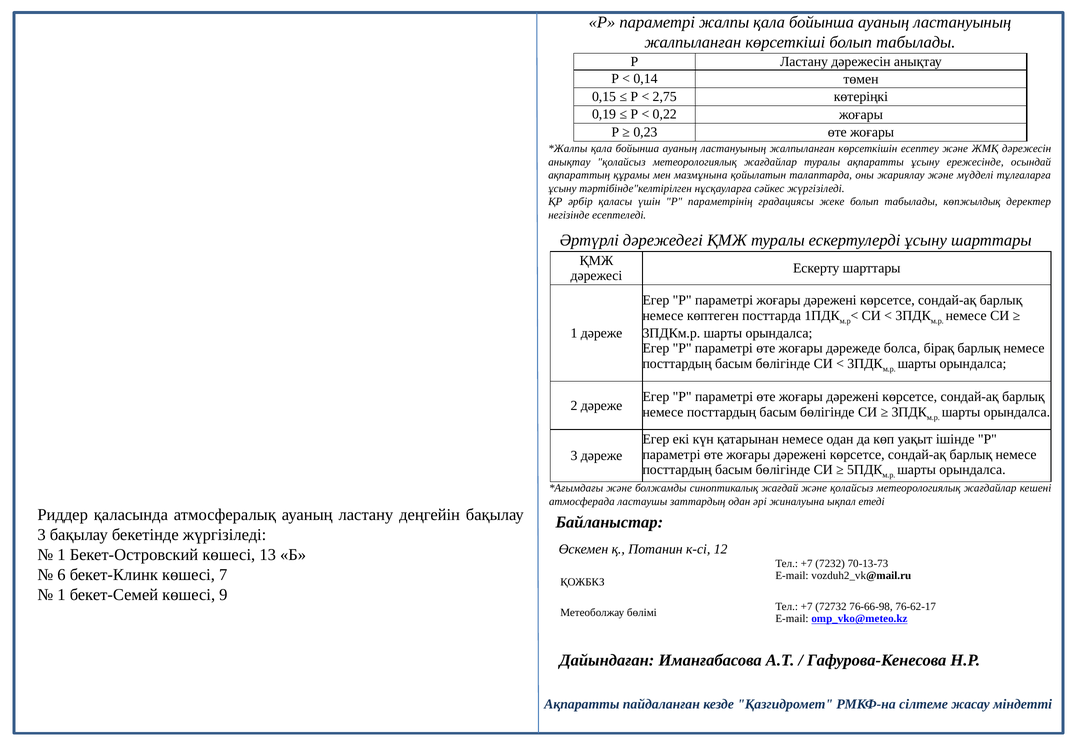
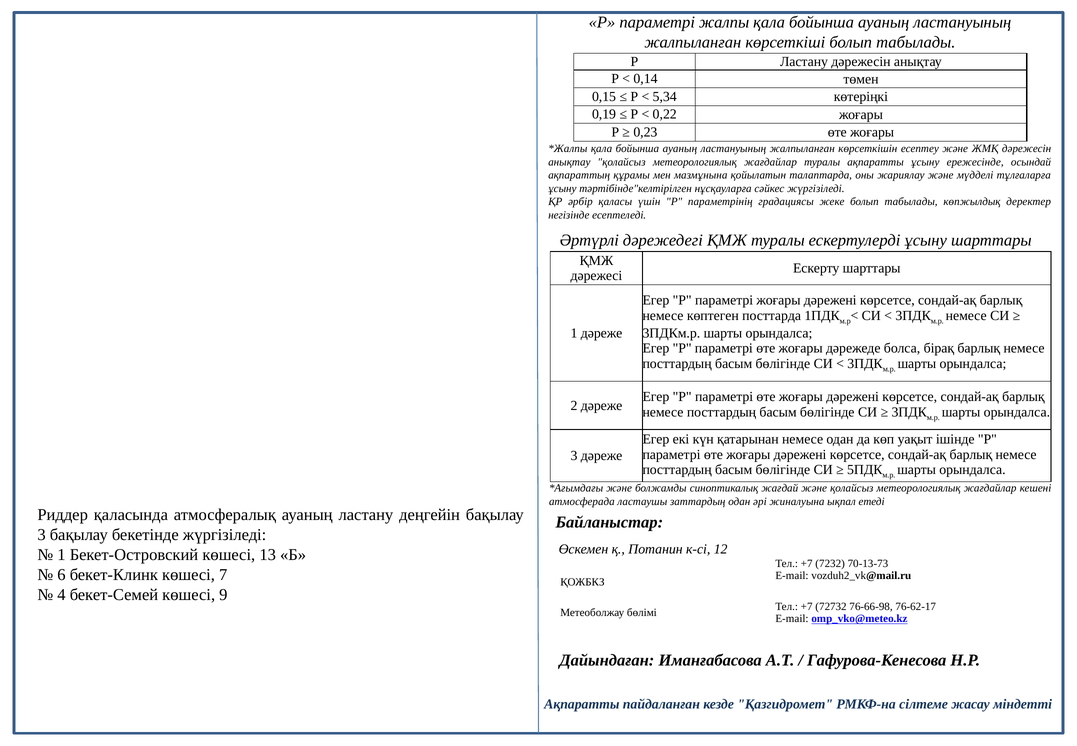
2,75: 2,75 -> 5,34 (665, 96)
1: 1 -> 4 (61, 594)
